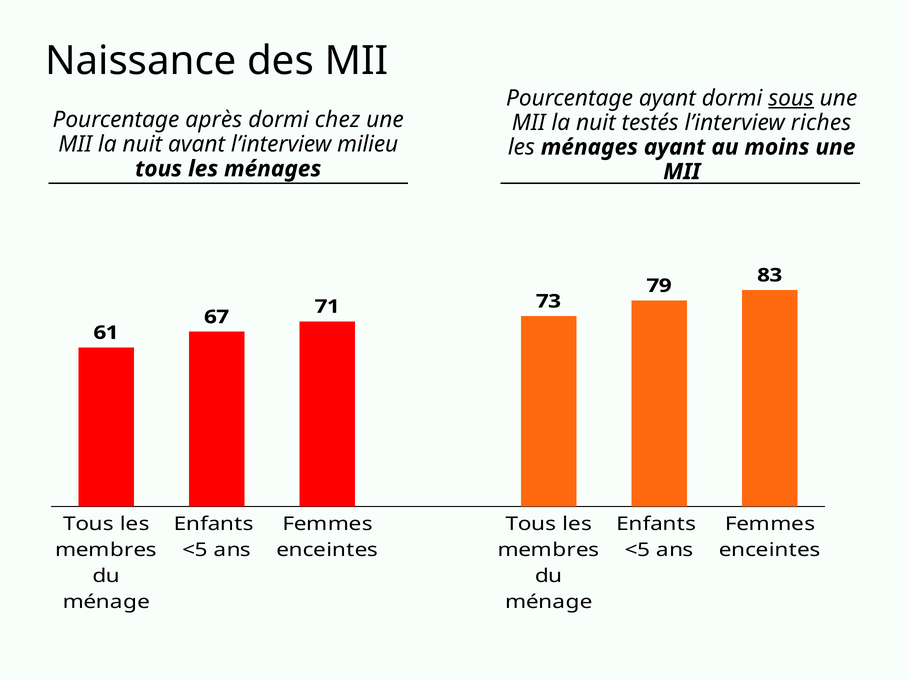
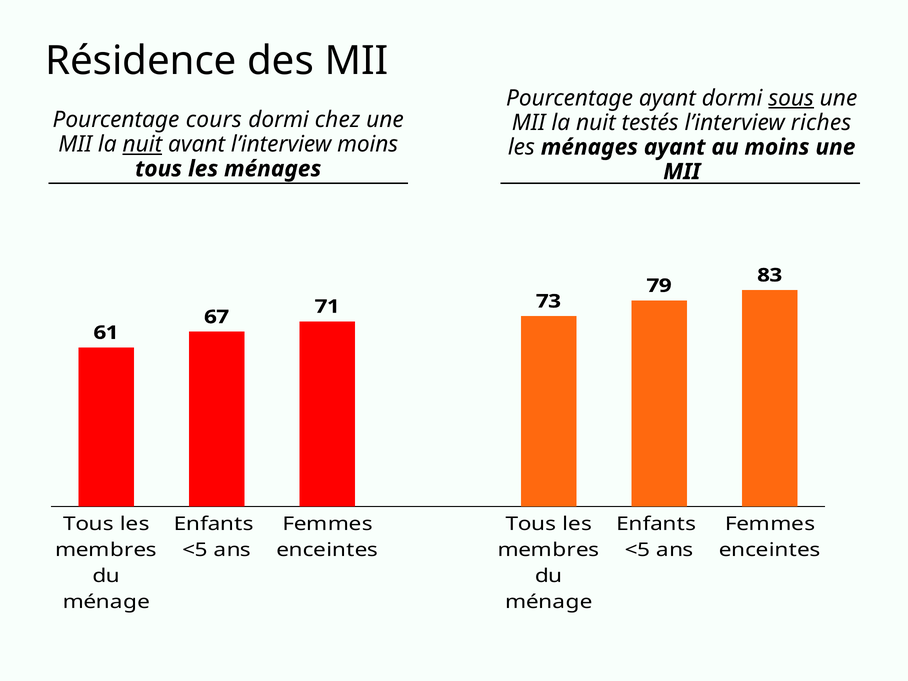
Naissance: Naissance -> Résidence (141, 61)
après: après -> cours (214, 120)
nuit underline: none -> present (142, 144)
l’interview milieu: milieu -> moins (368, 144)
